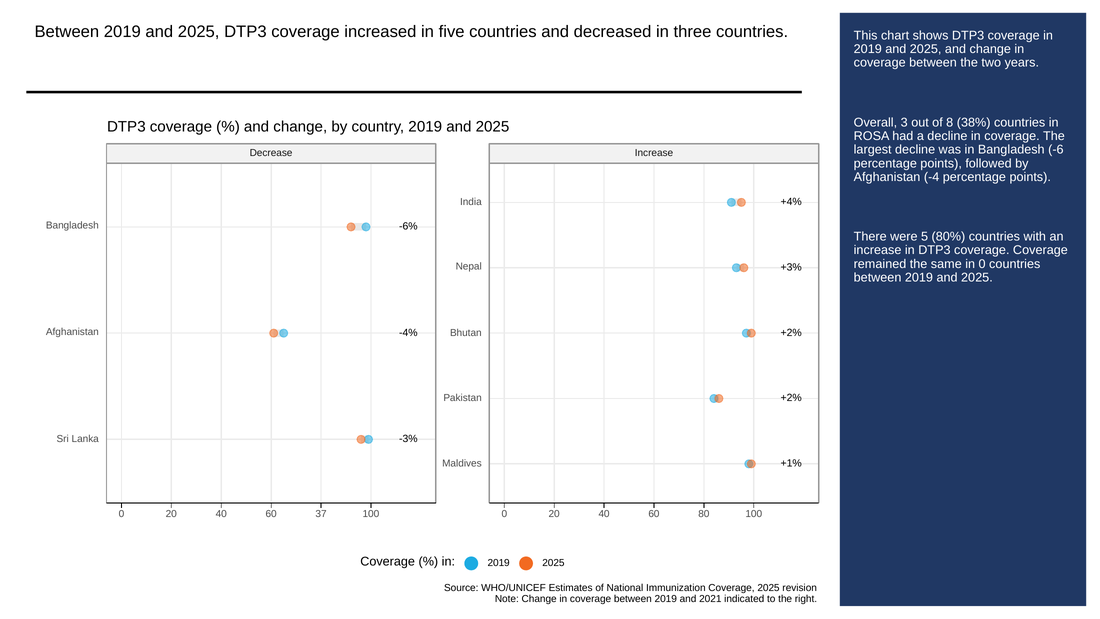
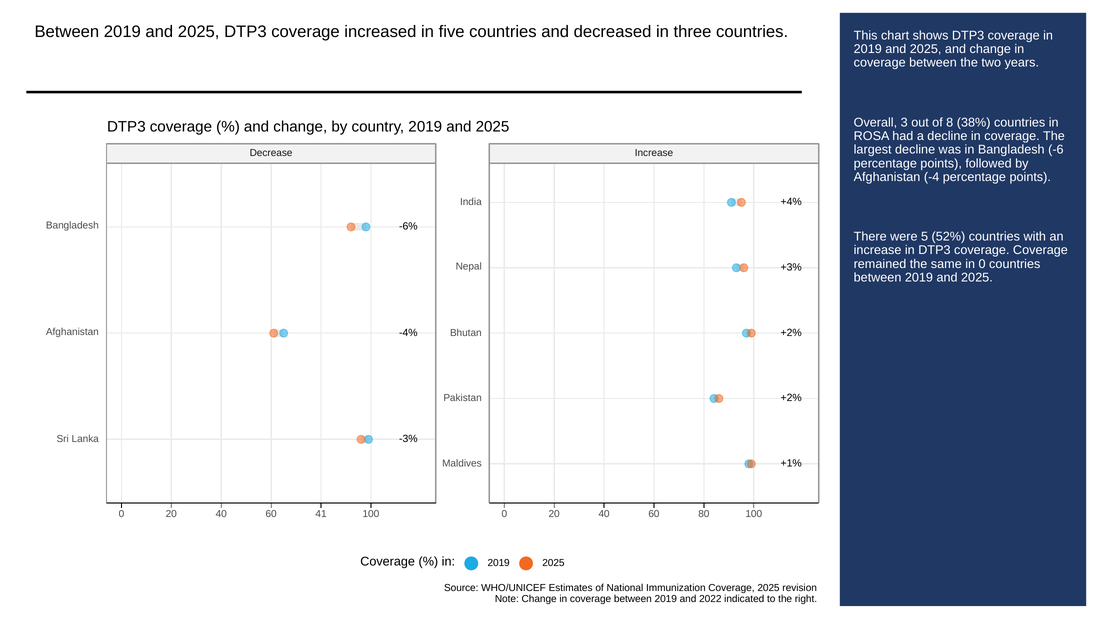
80%: 80% -> 52% (948, 237)
37: 37 -> 41 (321, 513)
2021: 2021 -> 2022 (710, 599)
